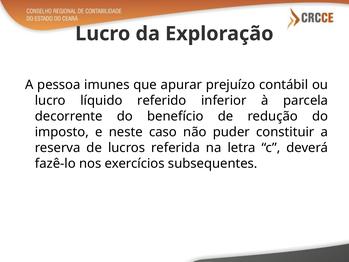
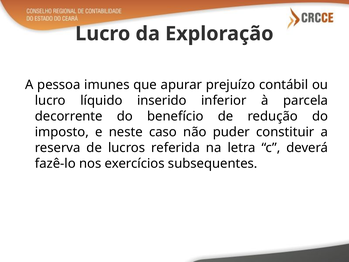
referido: referido -> inserido (162, 100)
